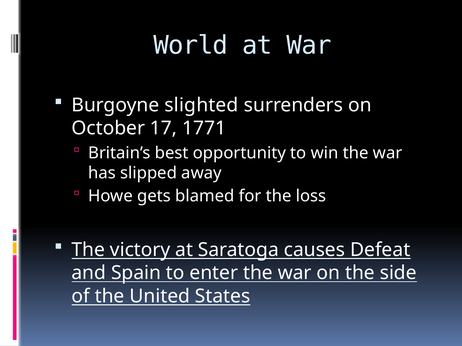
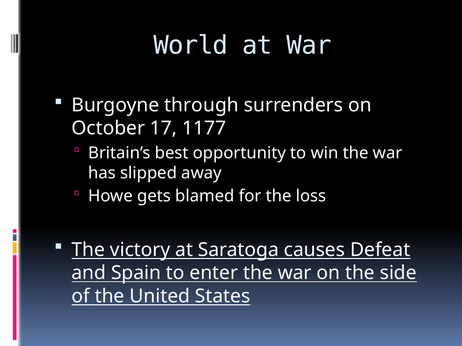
slighted: slighted -> through (202, 105)
1771: 1771 -> 1177 (204, 128)
